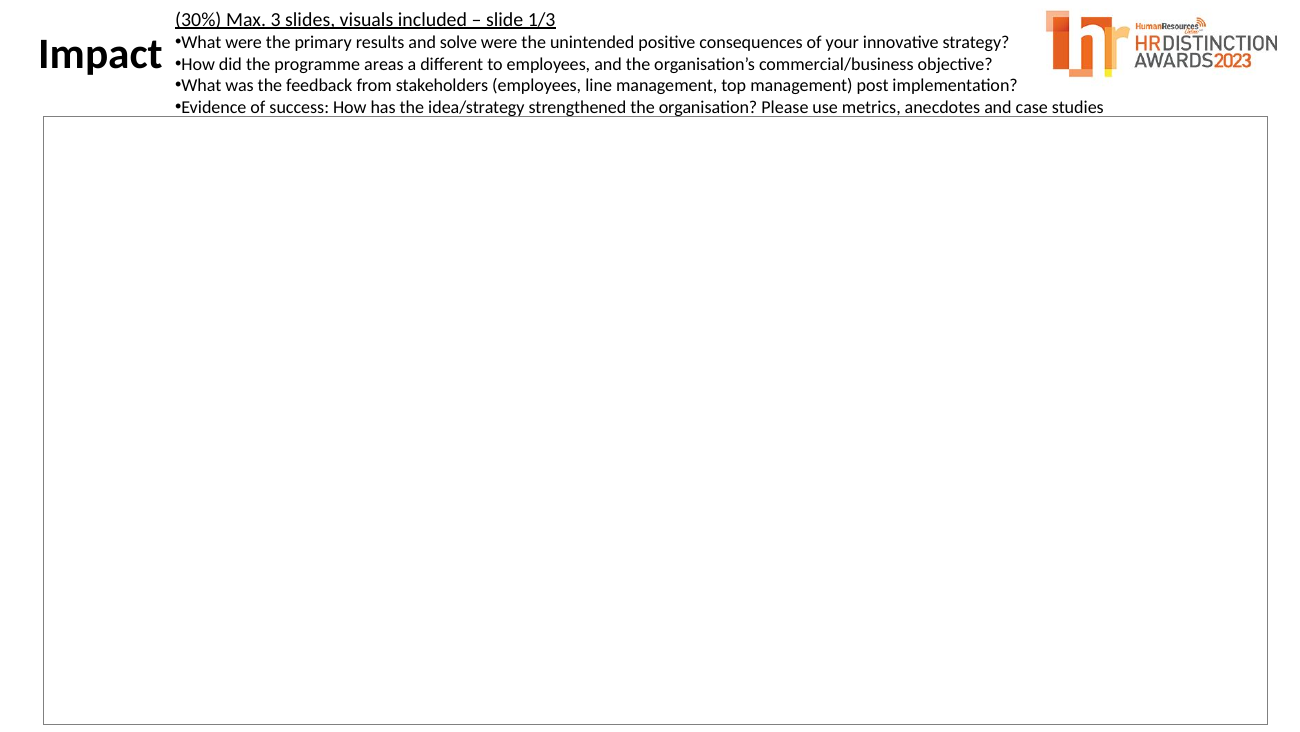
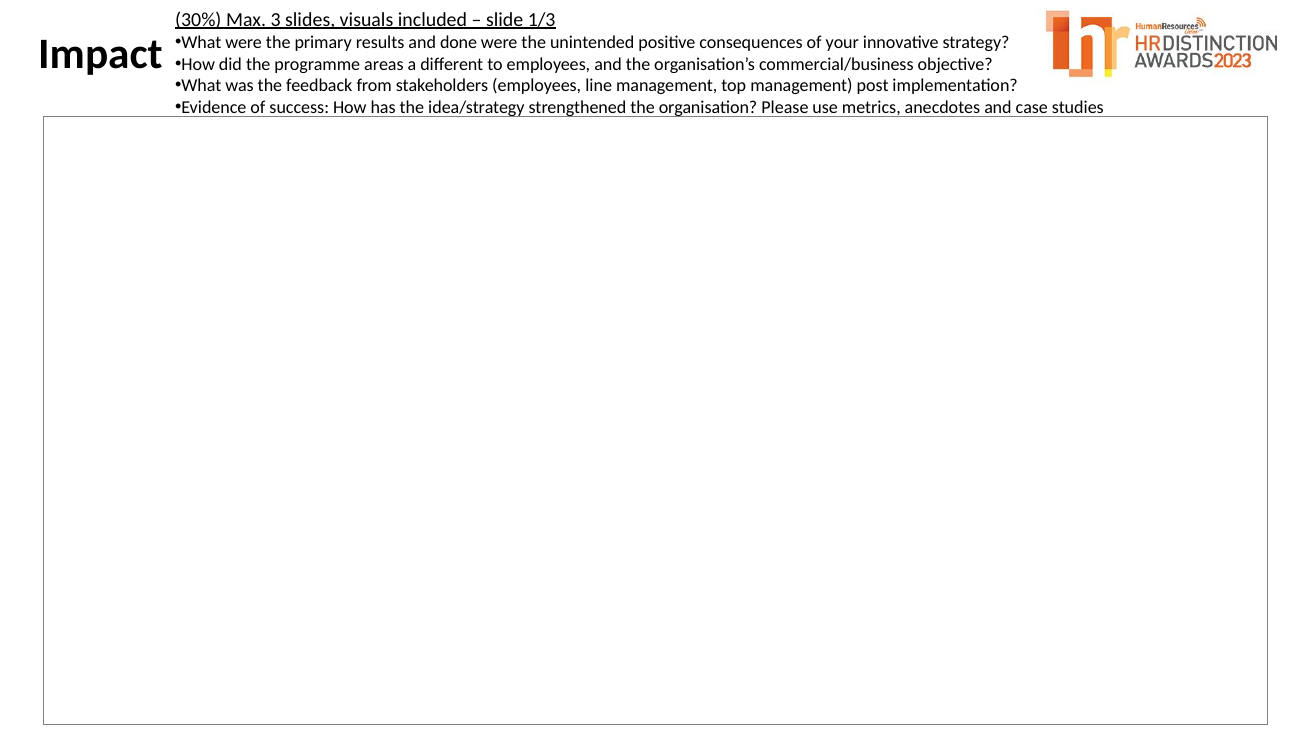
solve: solve -> done (459, 42)
